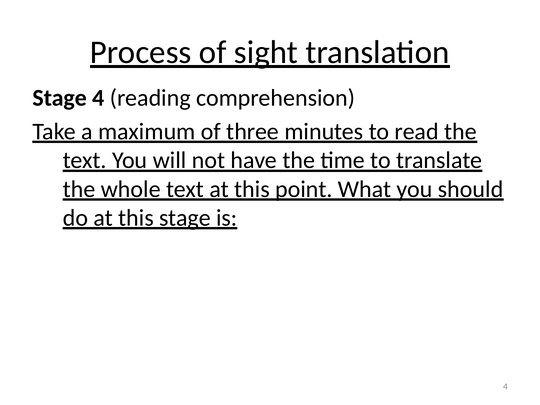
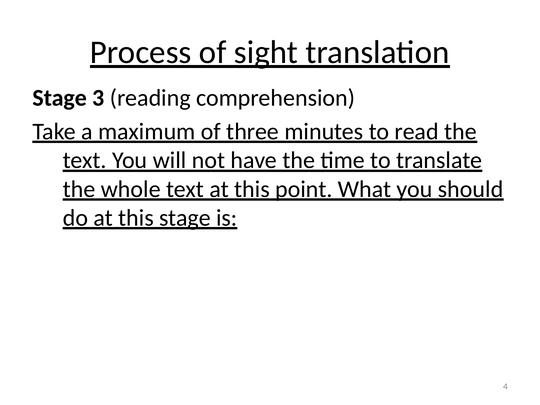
Stage 4: 4 -> 3 (98, 98)
